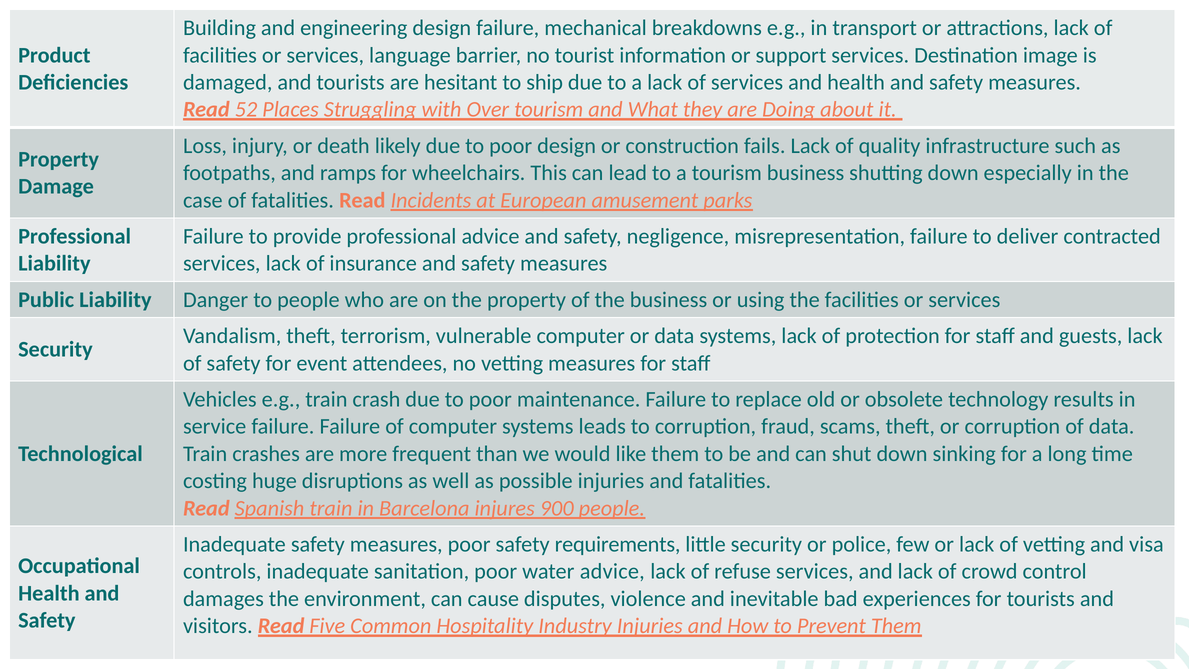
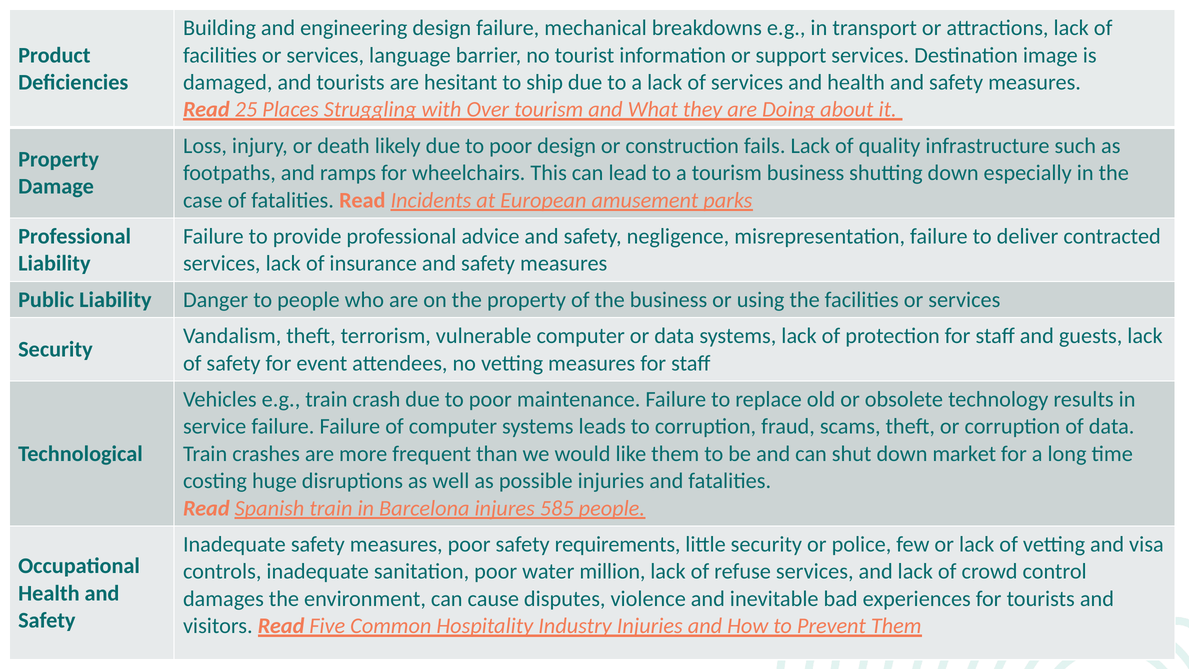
52: 52 -> 25 (246, 110)
sinking: sinking -> market (964, 454)
900: 900 -> 585 (557, 508)
water advice: advice -> million (612, 571)
